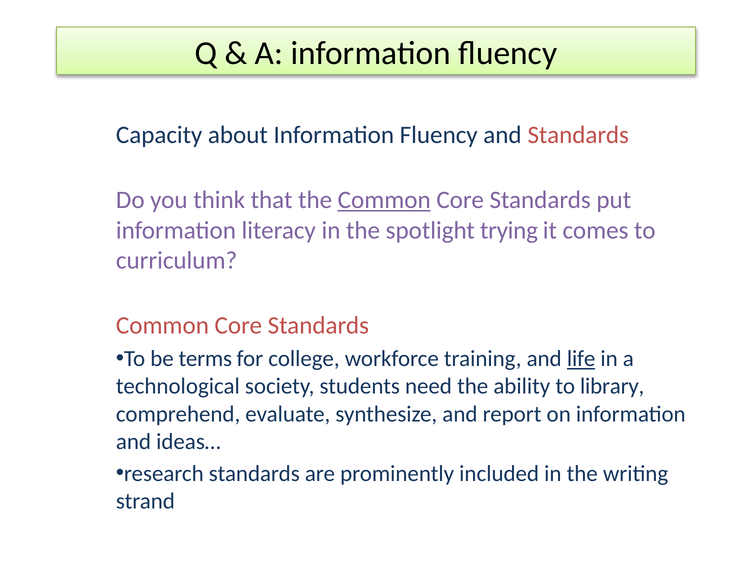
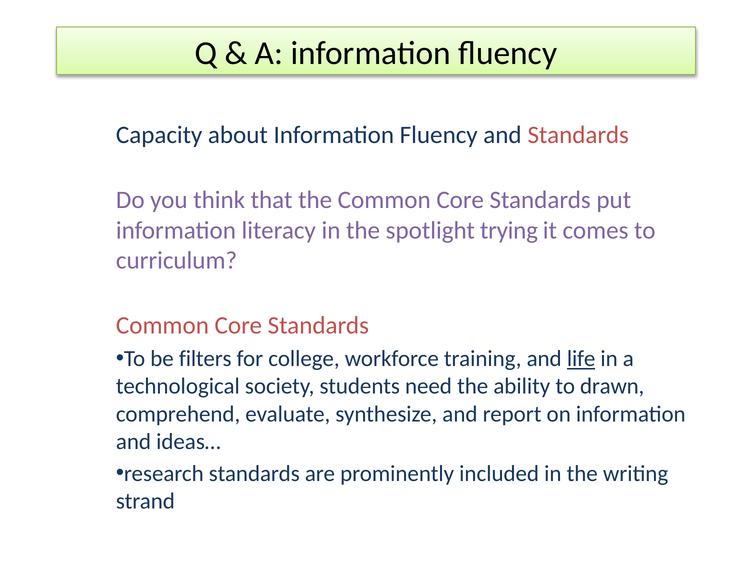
Common underline: present -> none (384, 200)
terms: terms -> filters (205, 359)
library: library -> drawn (612, 386)
